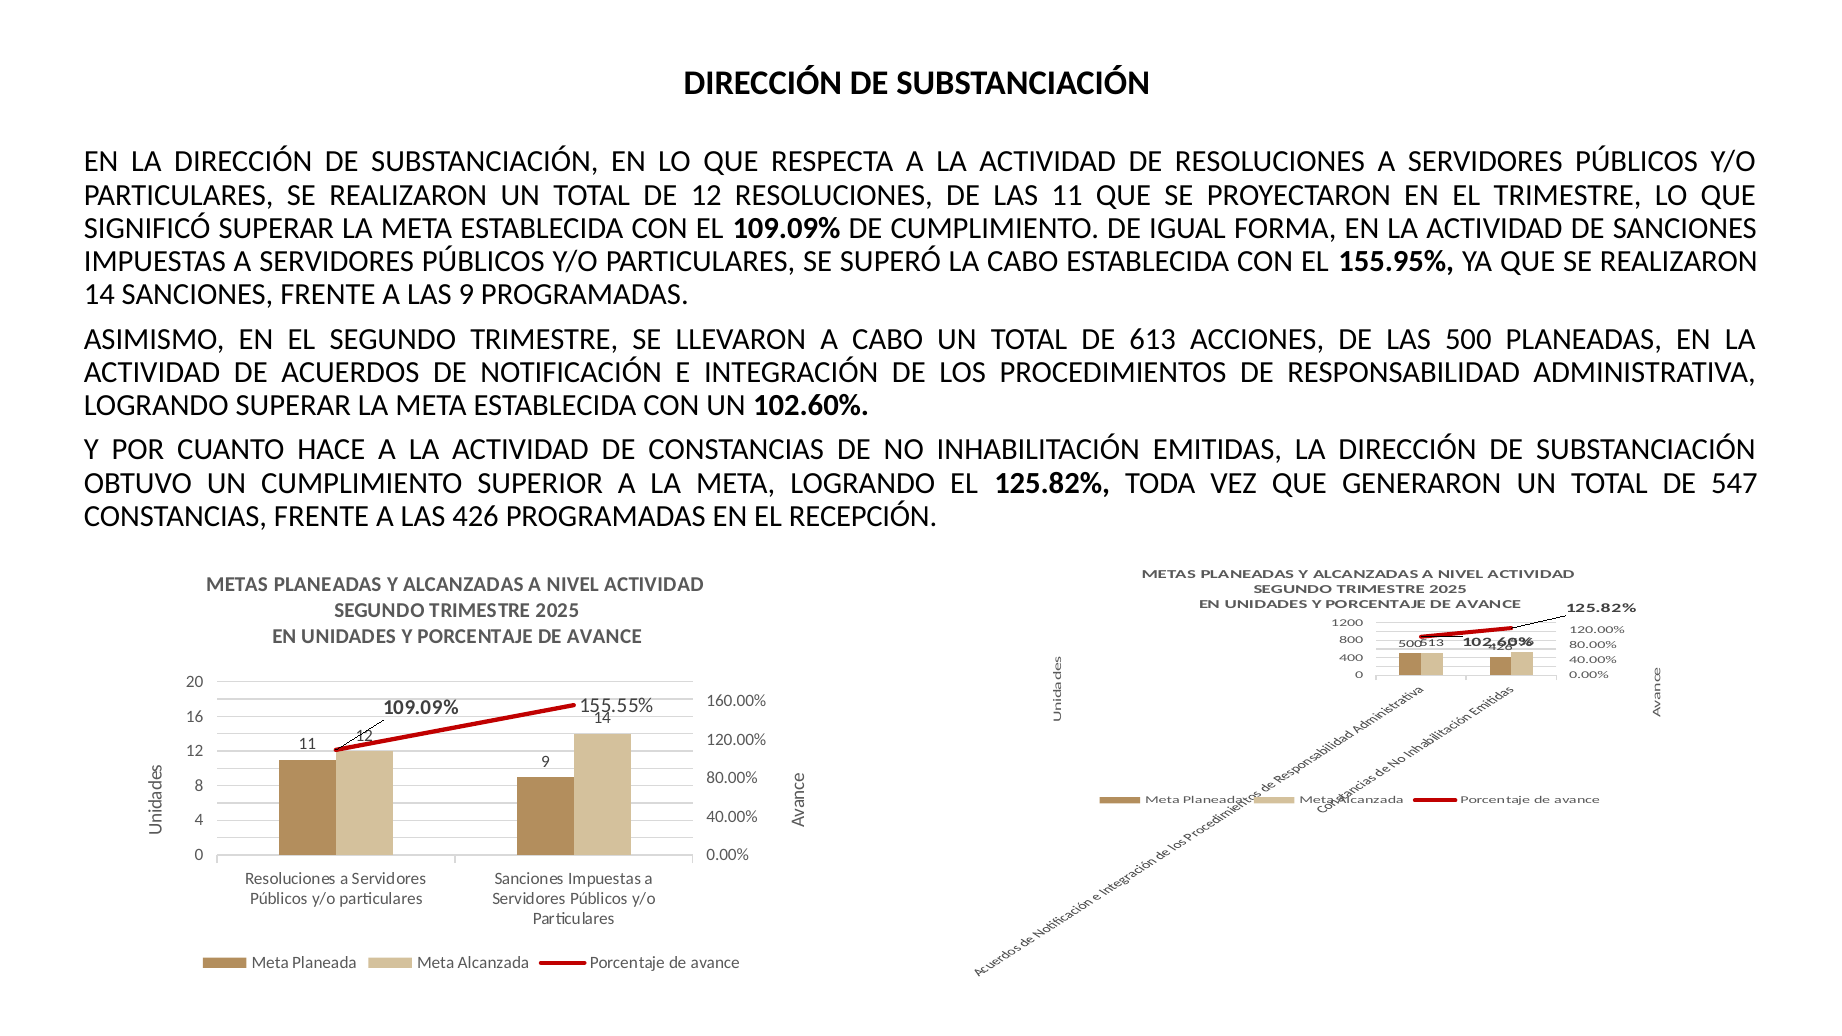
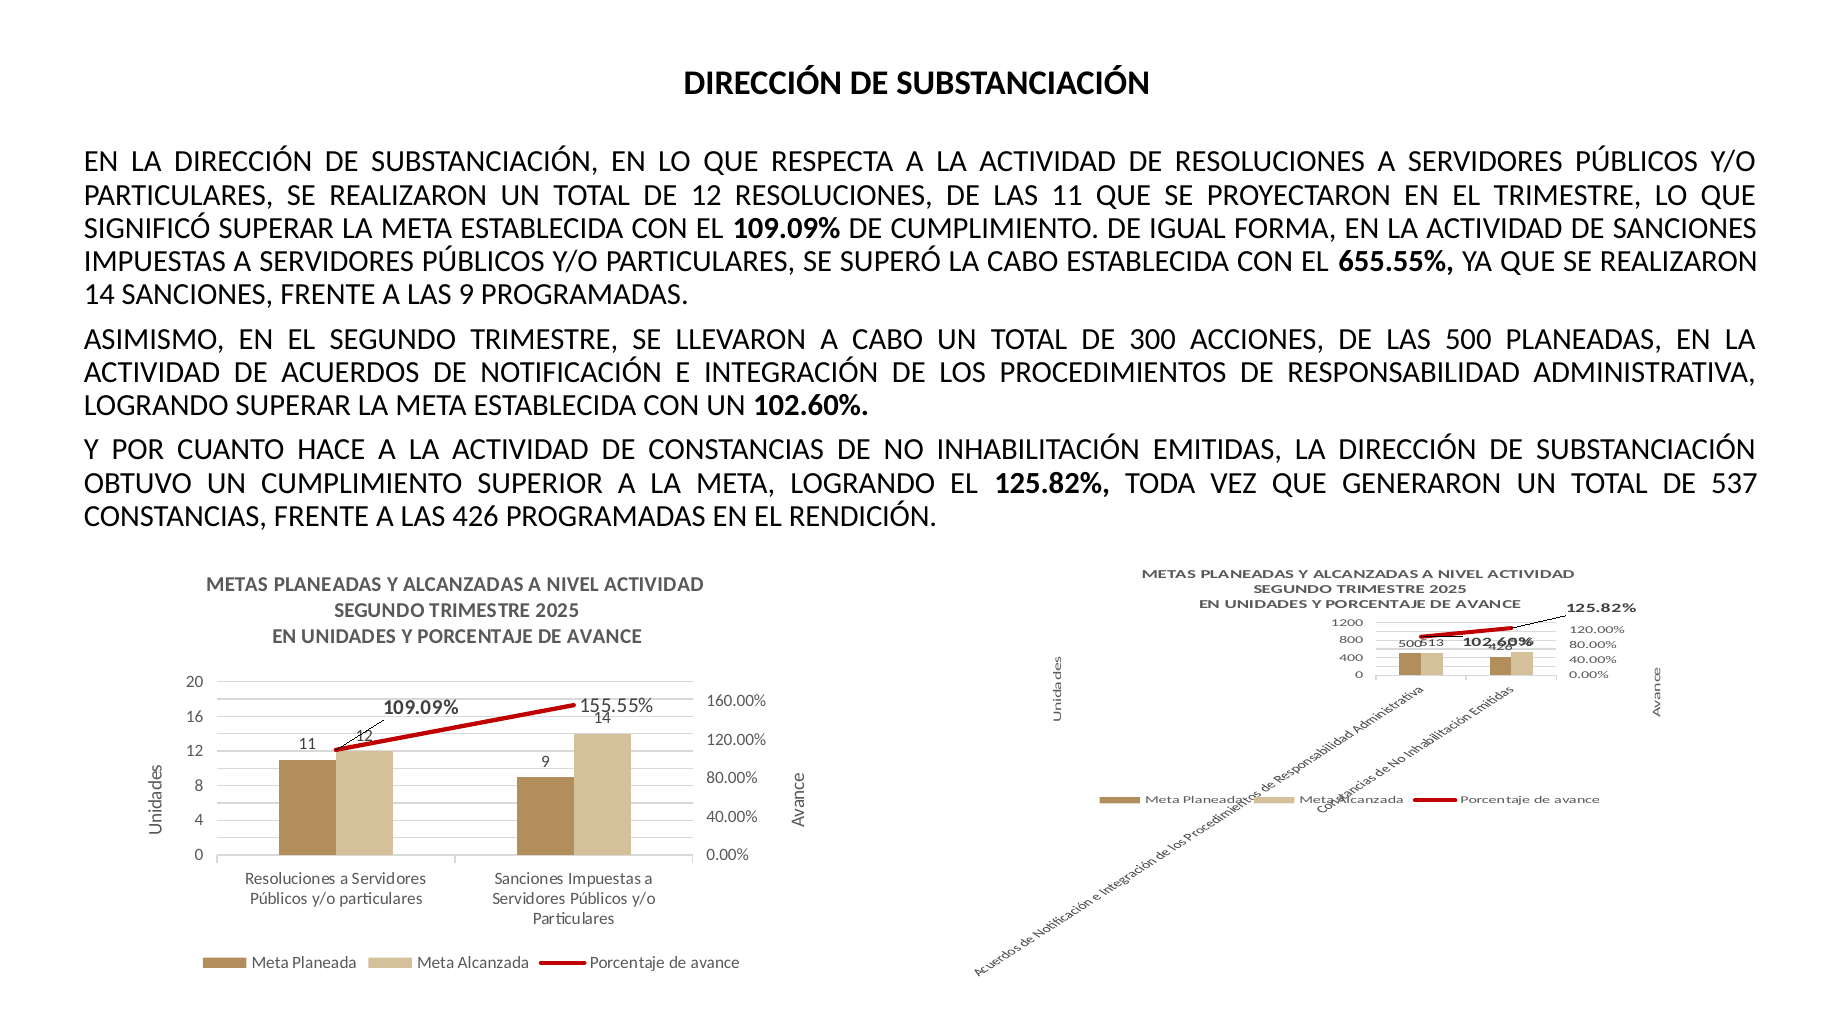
155.95%: 155.95% -> 655.55% (1396, 261)
613: 613 -> 300 (1153, 339)
547: 547 -> 537 (1734, 483)
RECEPCIÓN: RECEPCIÓN -> RENDICIÓN (863, 516)
